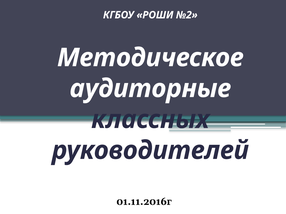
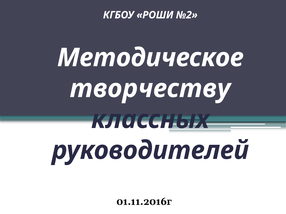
аудиторные: аудиторные -> творчеству (150, 89)
